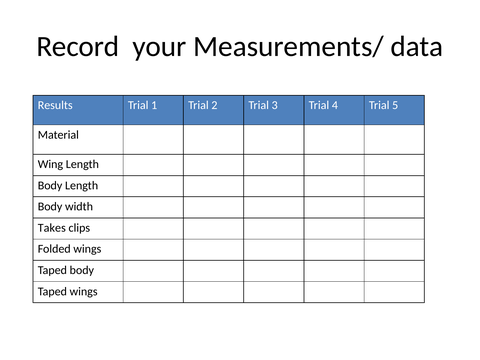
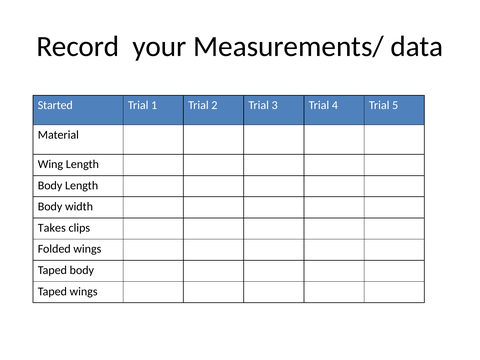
Results: Results -> Started (55, 105)
